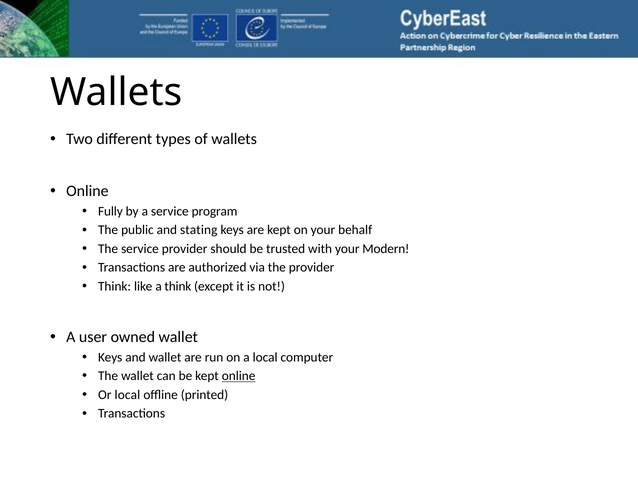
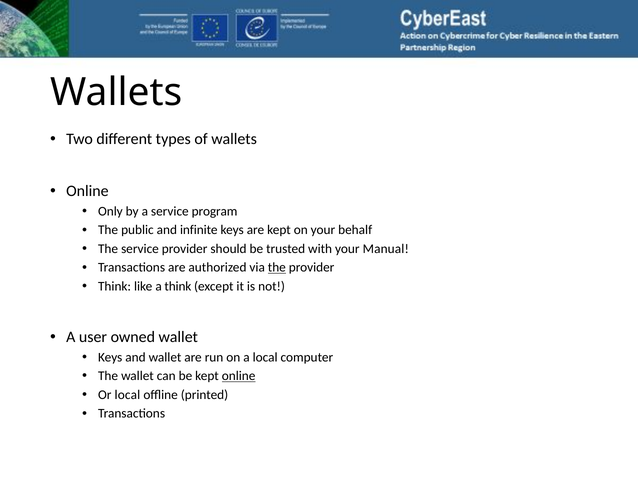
Fully: Fully -> Only (110, 211)
stating: stating -> infinite (199, 230)
Modern: Modern -> Manual (386, 249)
the underline: none -> present (277, 268)
